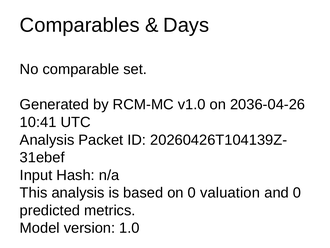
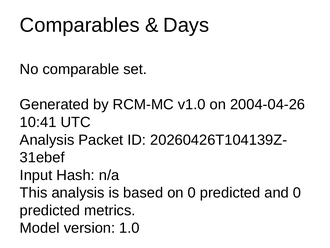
2036-04-26: 2036-04-26 -> 2004-04-26 (268, 104)
on 0 valuation: valuation -> predicted (230, 192)
